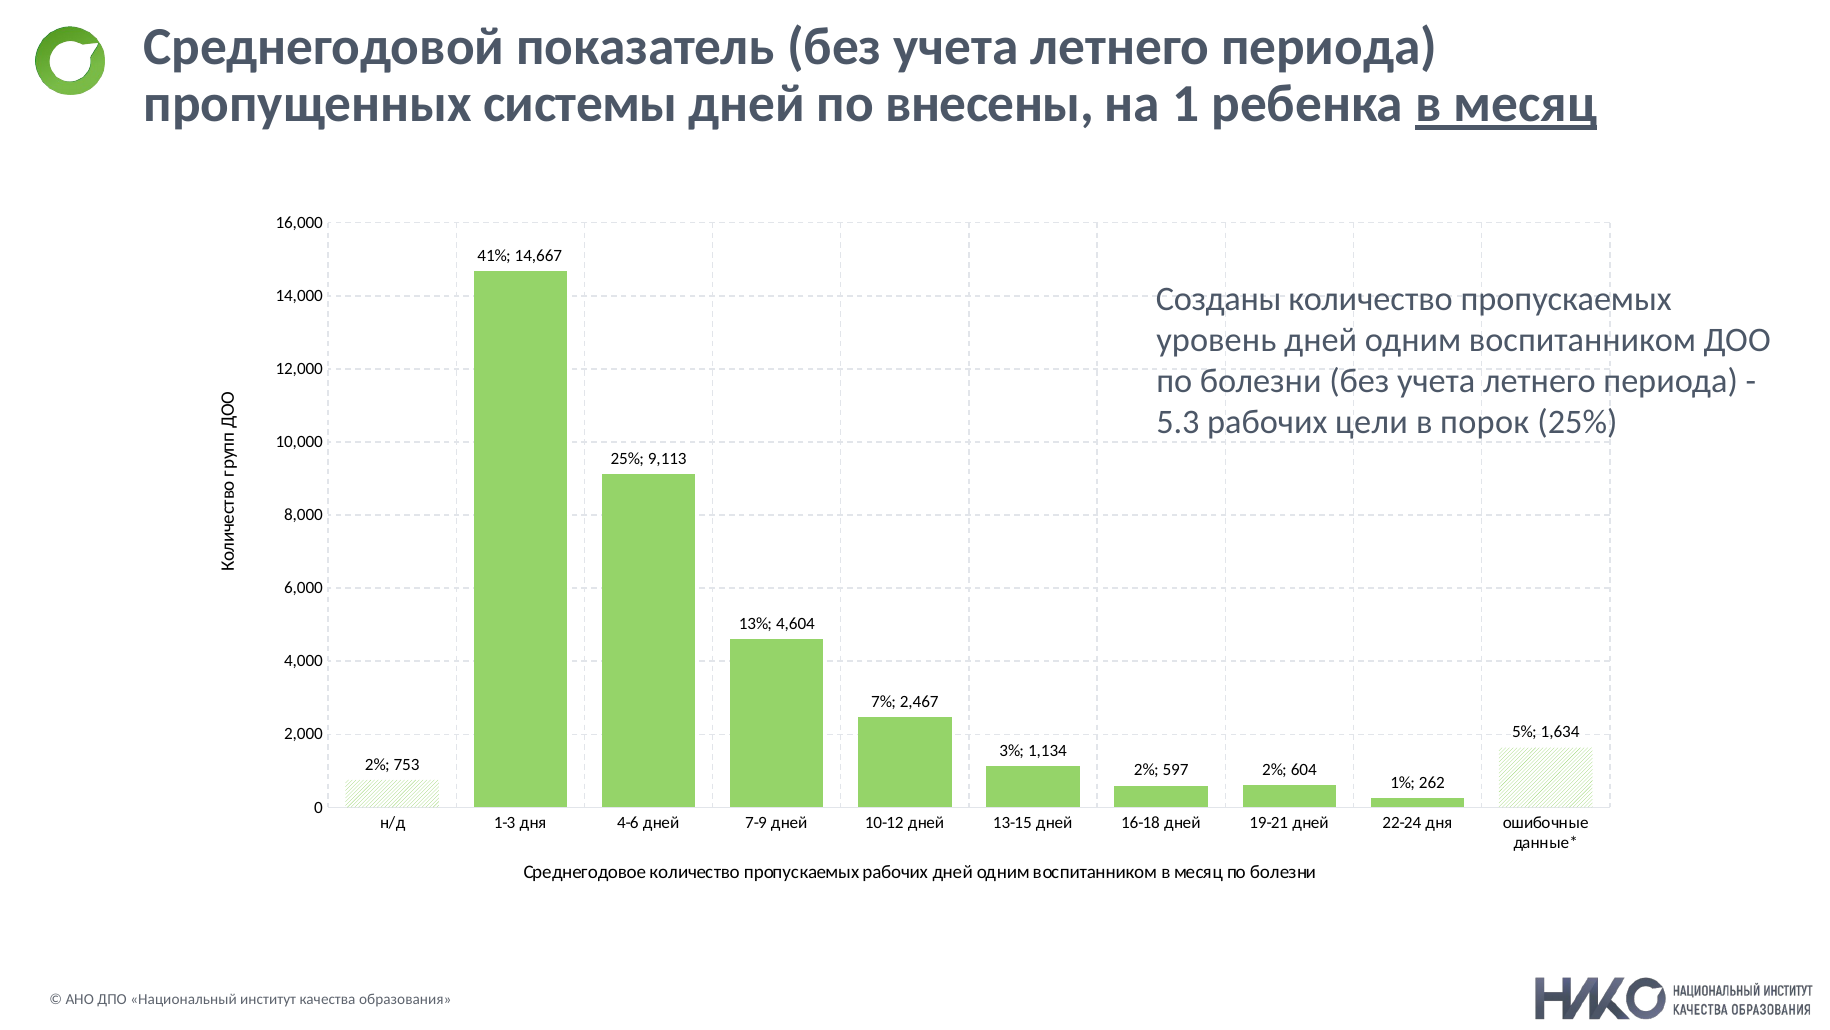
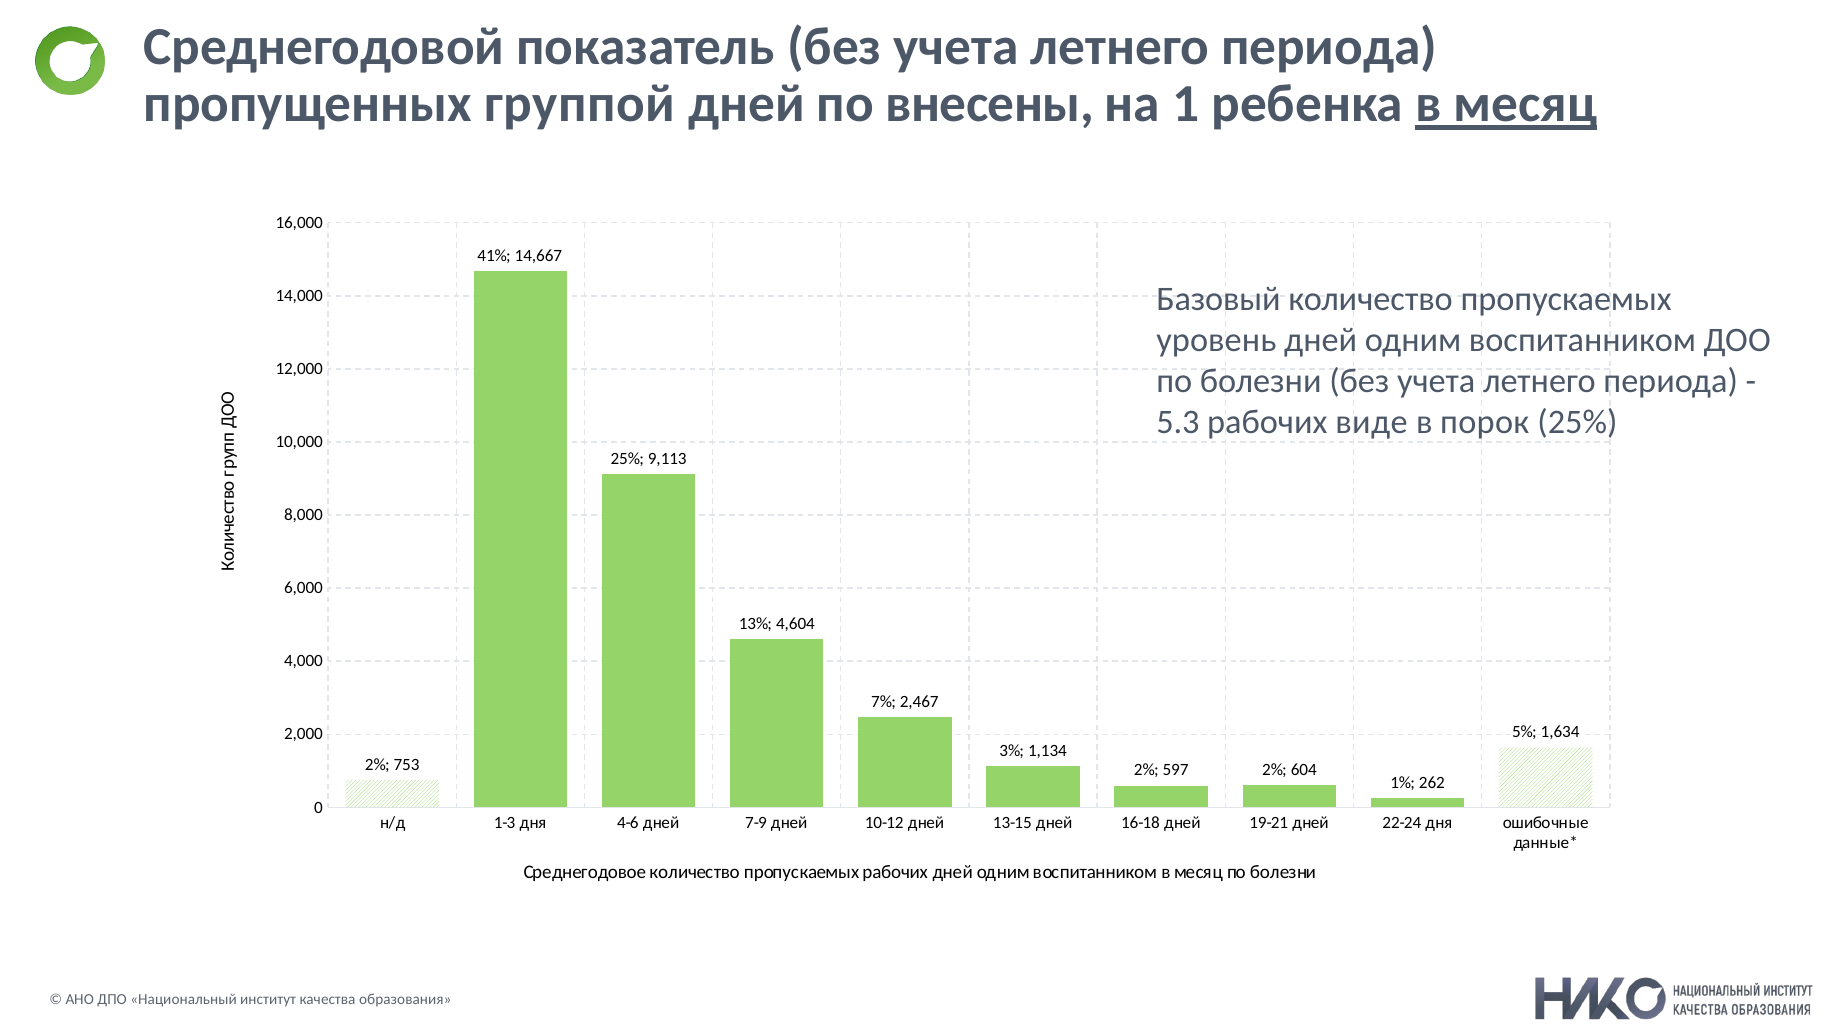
системы: системы -> группой (580, 104)
Созданы: Созданы -> Базовый (1219, 299)
цели: цели -> виде (1372, 422)
